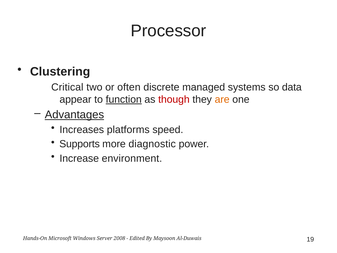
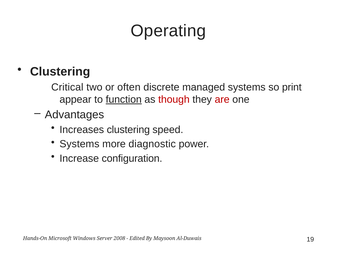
Processor: Processor -> Operating (168, 31)
data: data -> print (292, 87)
are colour: orange -> red (222, 99)
Advantages underline: present -> none (74, 115)
Increases platforms: platforms -> clustering (128, 130)
Supports: Supports -> Systems (79, 144)
environment: environment -> configuration (132, 158)
